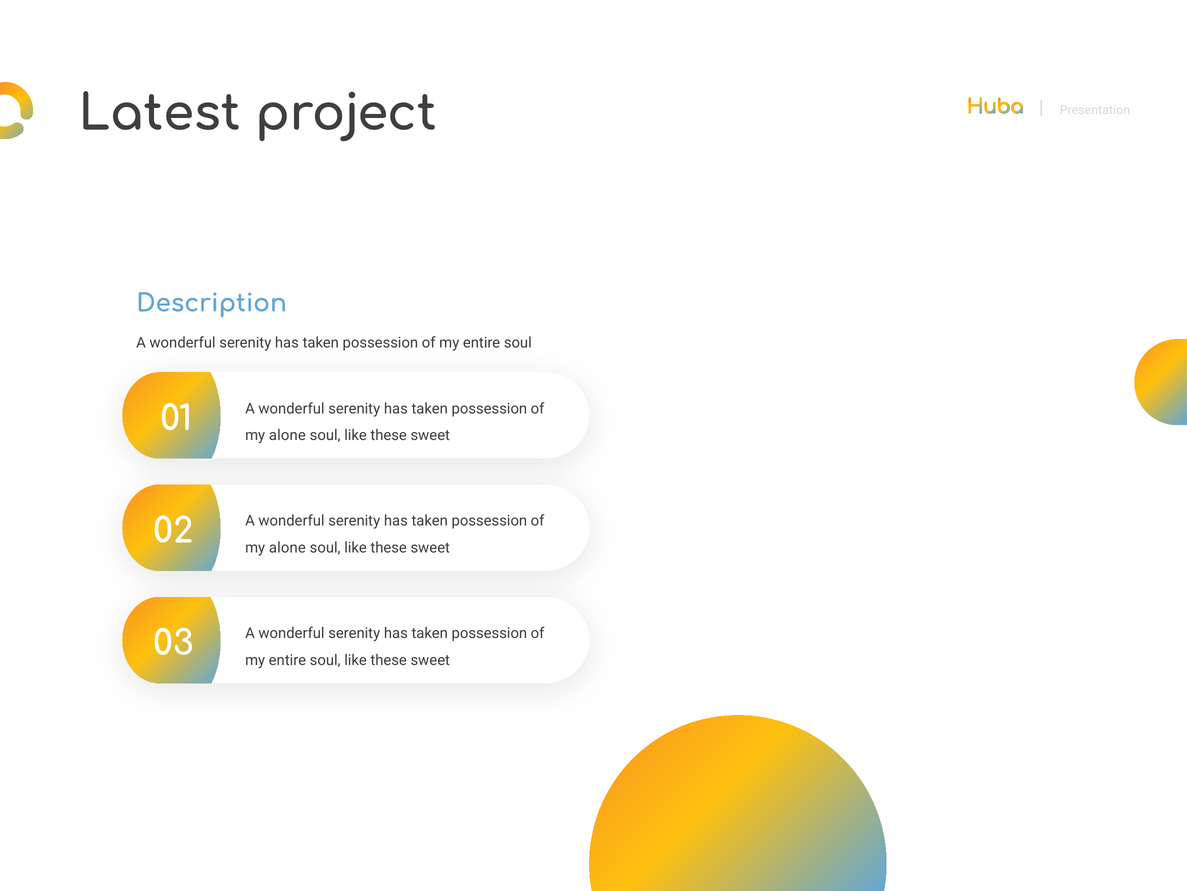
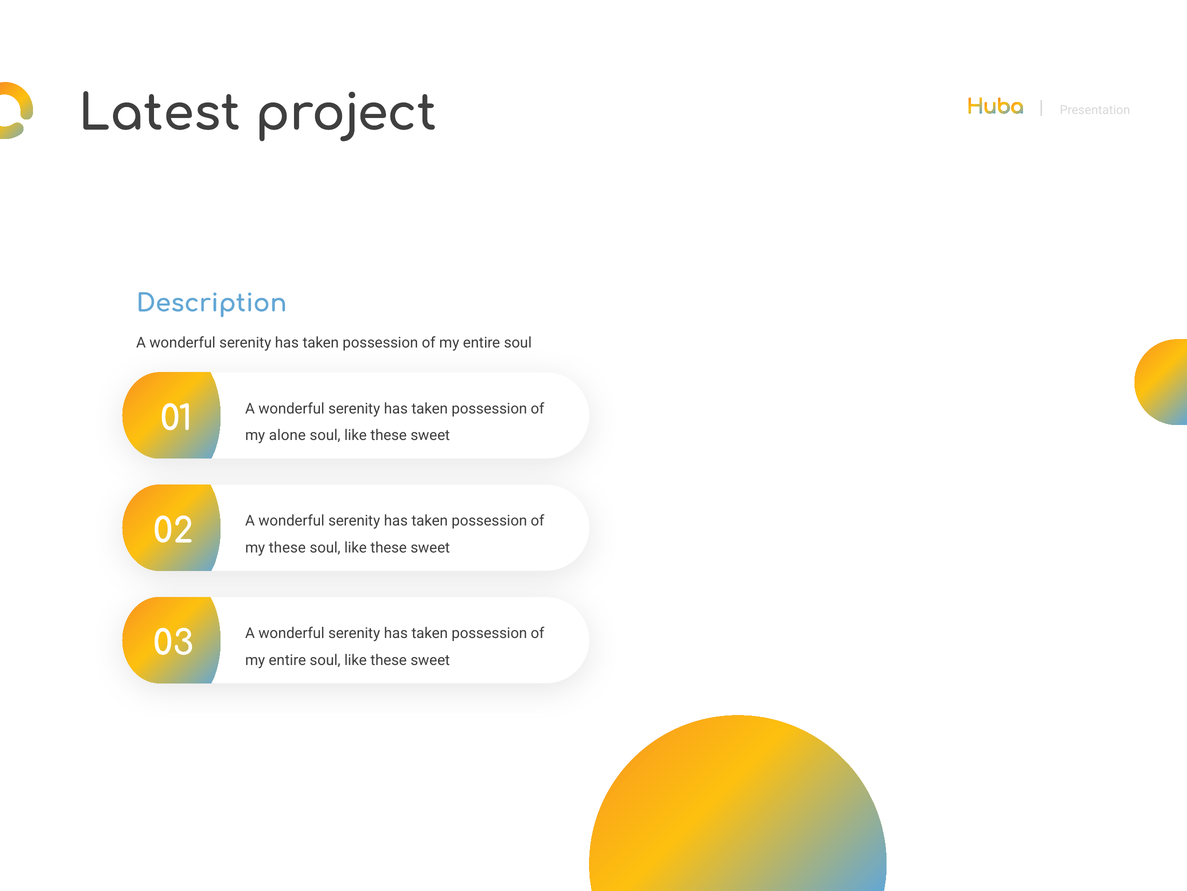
alone: alone -> these (287, 547)
